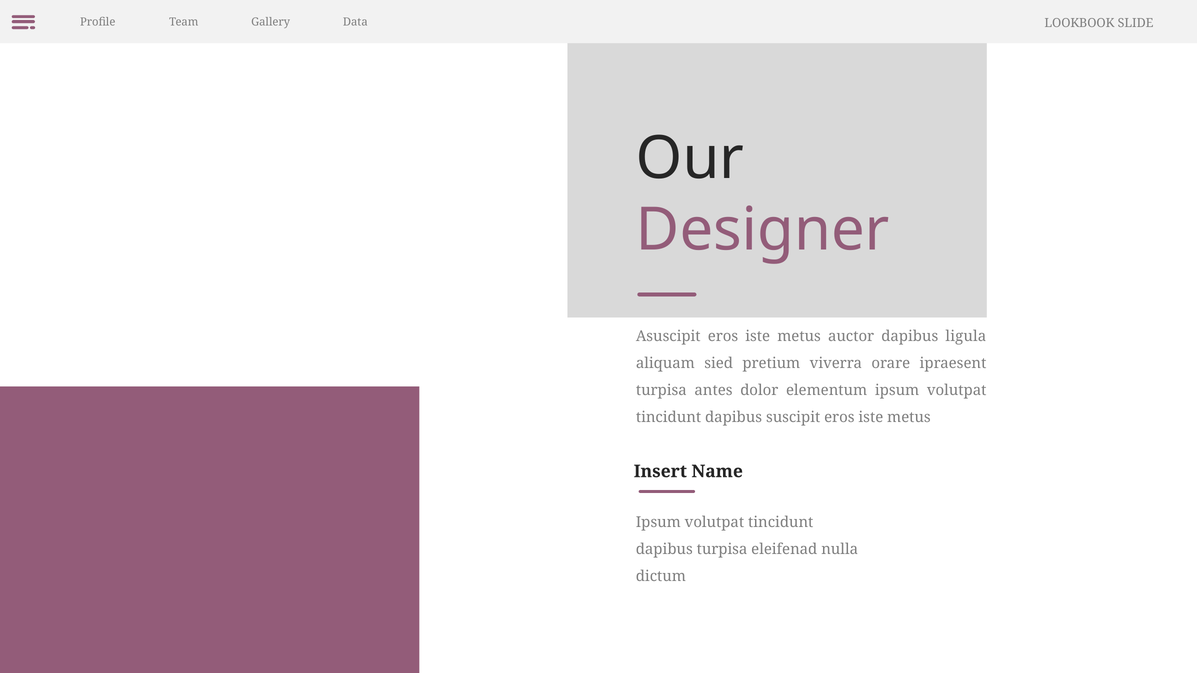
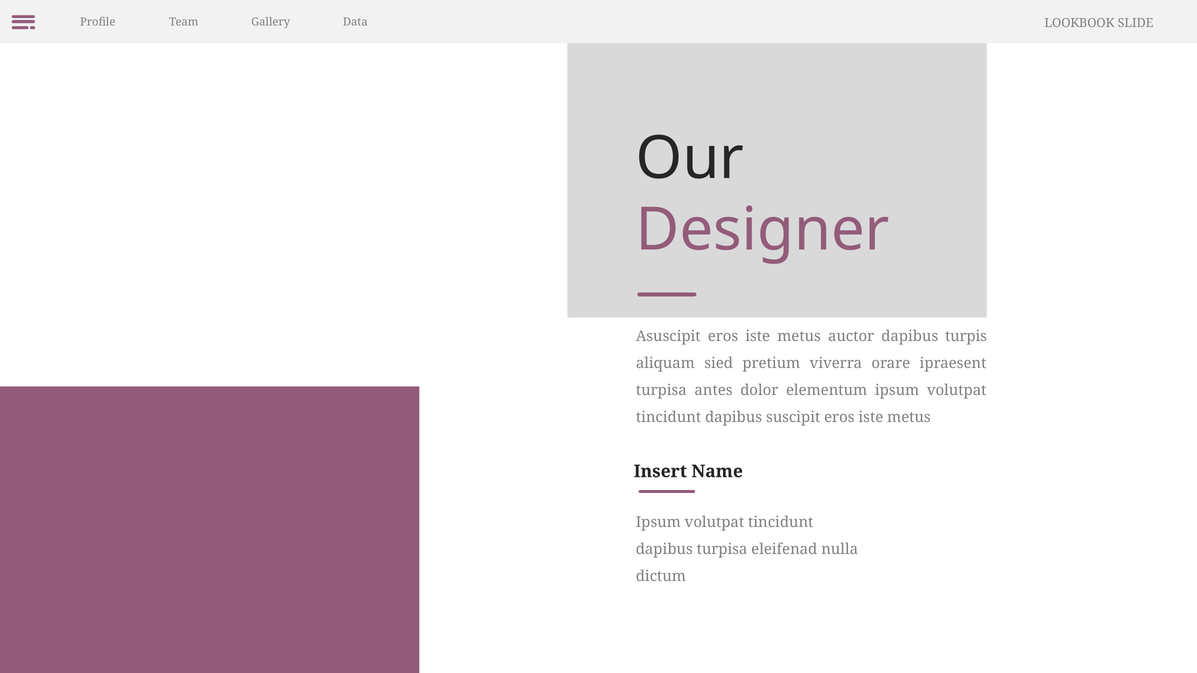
ligula: ligula -> turpis (966, 337)
